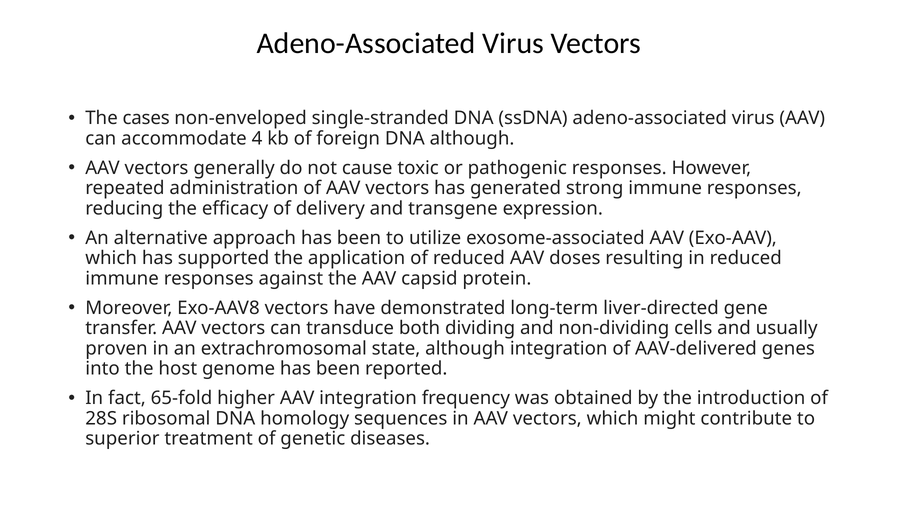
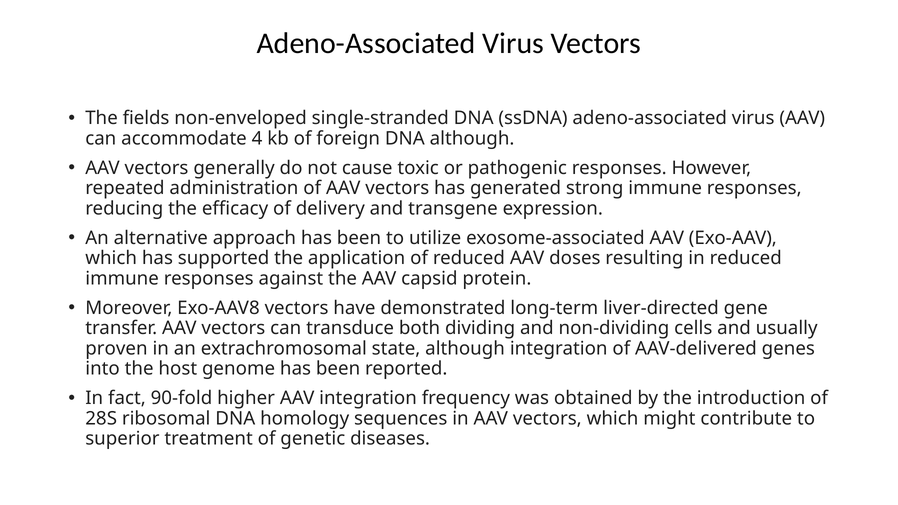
cases: cases -> fields (146, 118)
65-fold: 65-fold -> 90-fold (181, 398)
